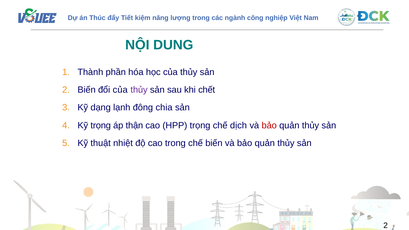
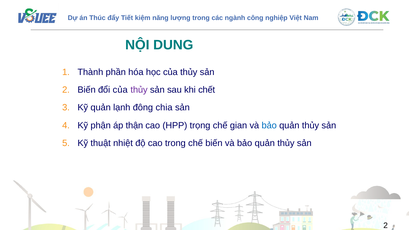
Kỹ dạng: dạng -> quản (101, 108)
Kỹ trọng: trọng -> phận (101, 125)
dịch: dịch -> gian (239, 125)
bảo colour: red -> blue (269, 125)
